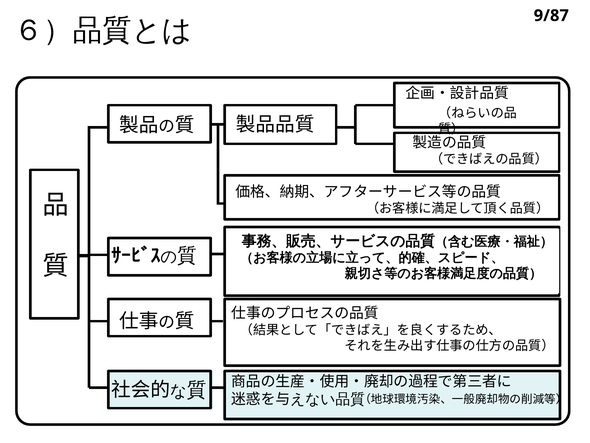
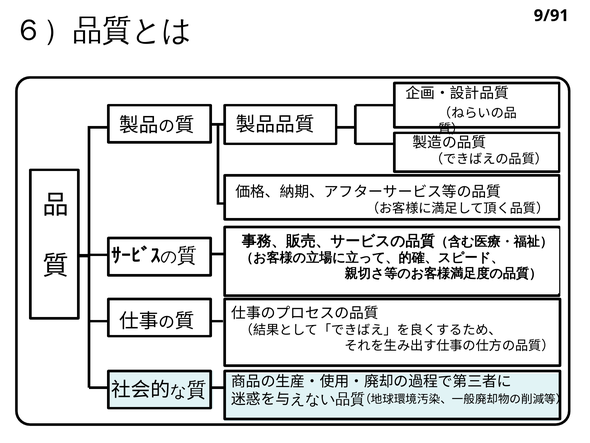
9/87: 9/87 -> 9/91 (551, 16)
